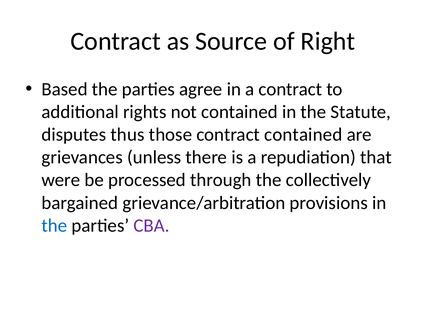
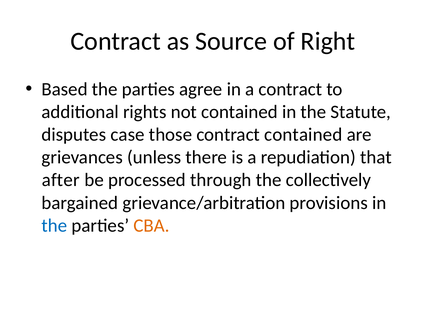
thus: thus -> case (127, 135)
were: were -> after (61, 180)
CBA colour: purple -> orange (152, 226)
